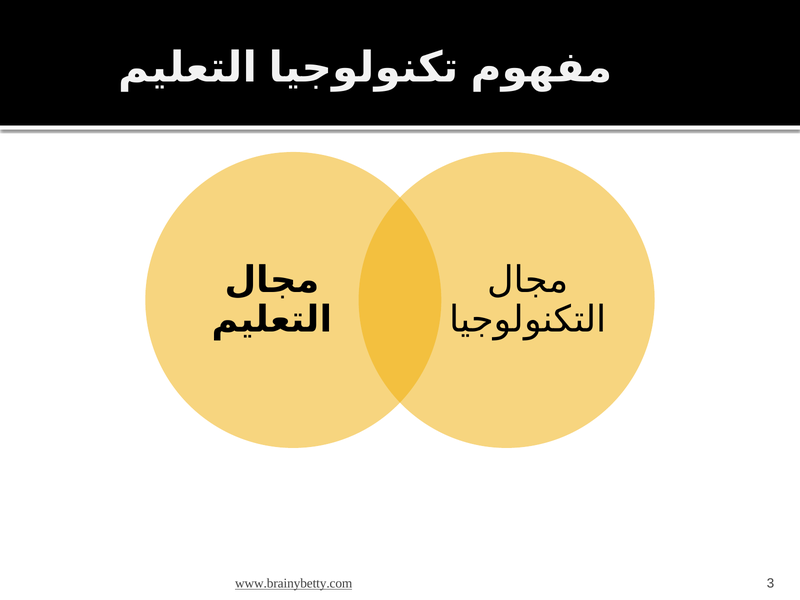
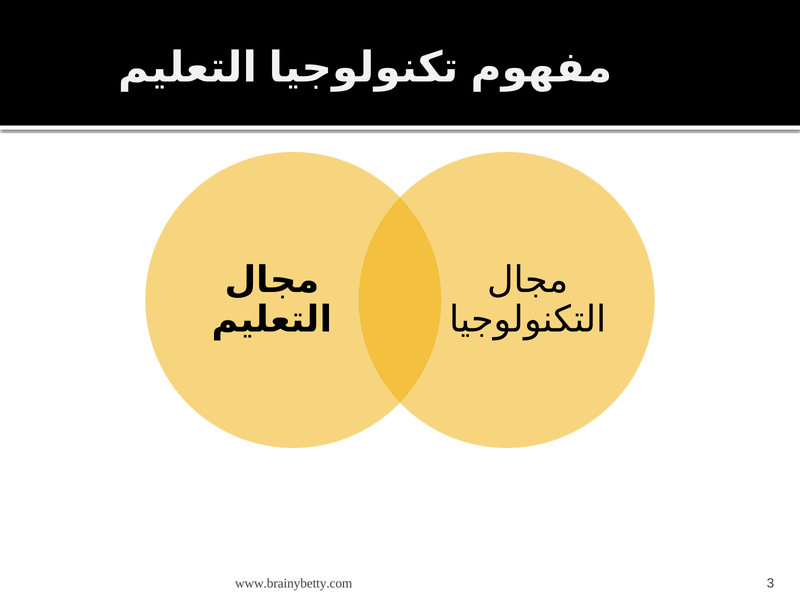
www.brainybetty.com underline: present -> none (294, 584)
